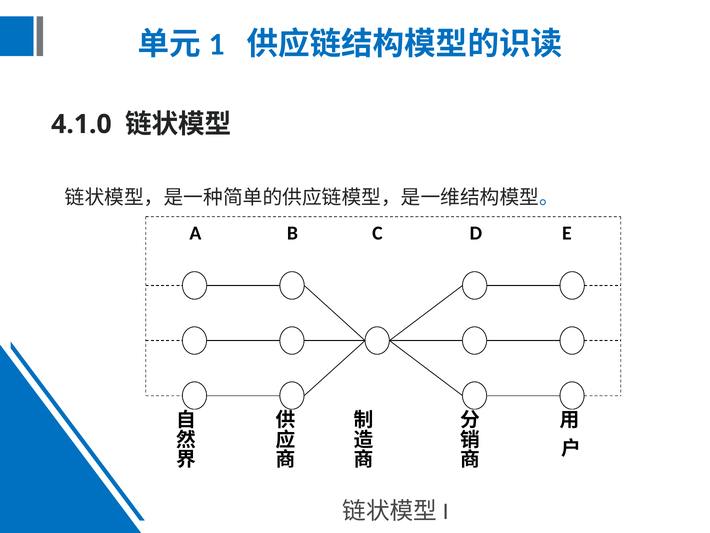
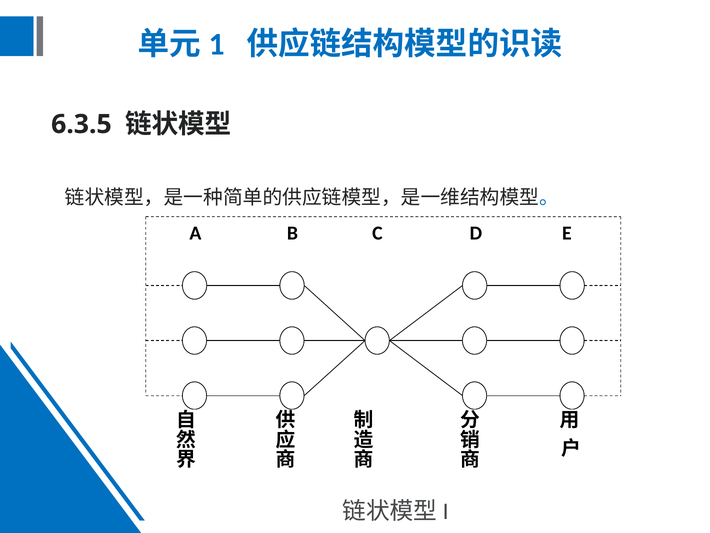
4.1.0: 4.1.0 -> 6.3.5 (81, 124)
